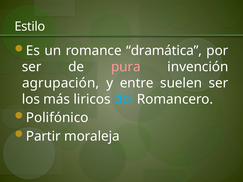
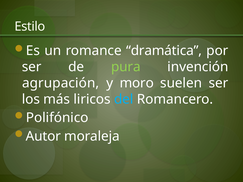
pura colour: pink -> light green (126, 67)
entre: entre -> moro (137, 83)
Partir: Partir -> Autor (43, 136)
